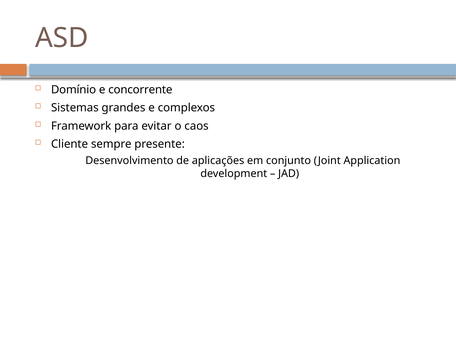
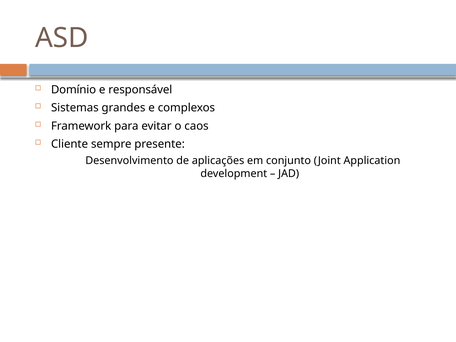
concorrente: concorrente -> responsável (140, 90)
